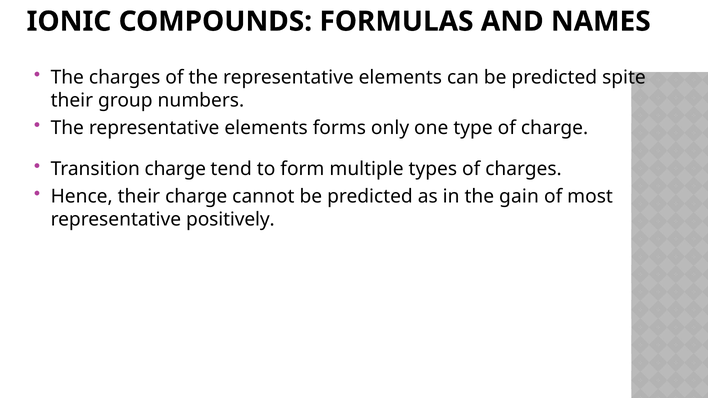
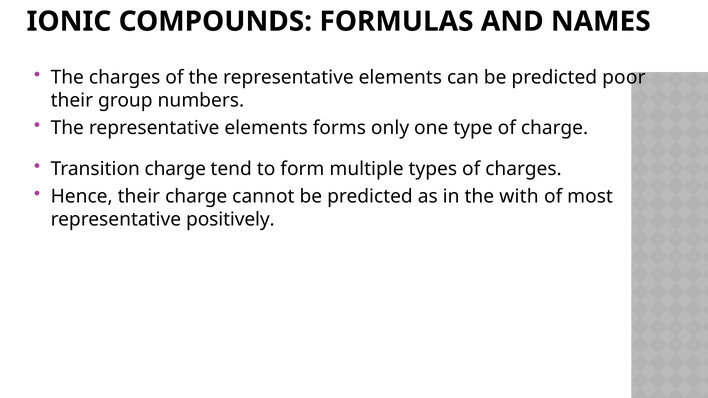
spite: spite -> poor (624, 77)
gain: gain -> with (519, 196)
